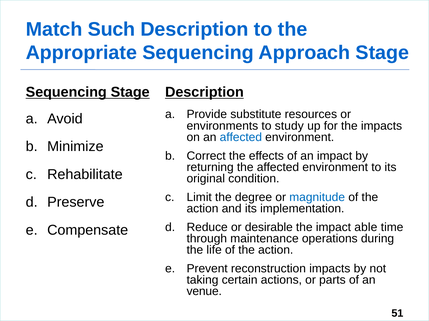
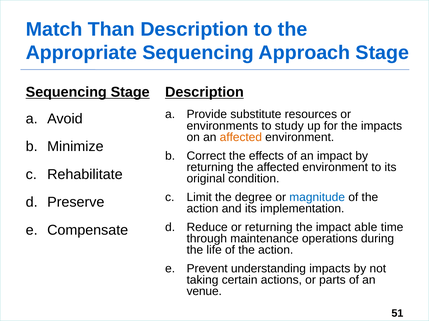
Such: Such -> Than (111, 29)
affected colour: blue -> orange (241, 138)
or desirable: desirable -> returning (269, 228)
reconstruction: reconstruction -> understanding (268, 269)
